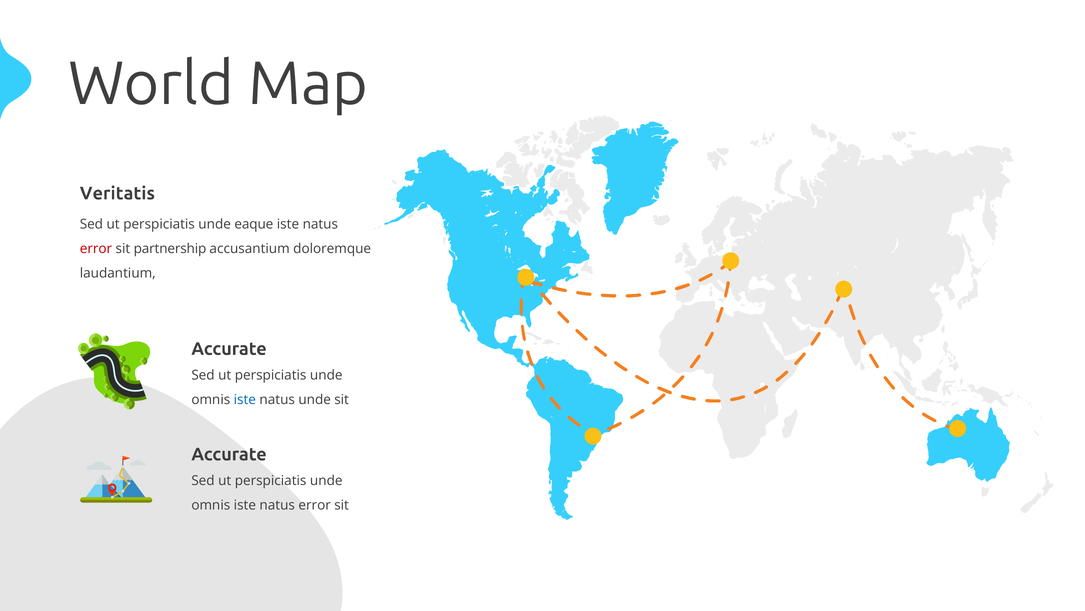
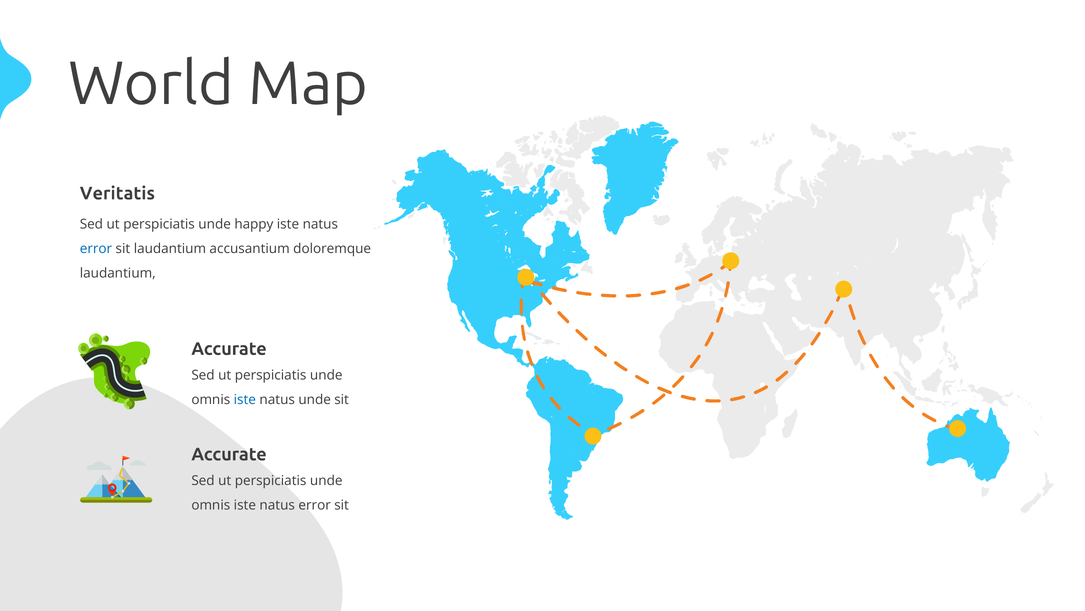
eaque: eaque -> happy (254, 224)
error colour: red -> blue (96, 248)
sit partnership: partnership -> laudantium (170, 248)
